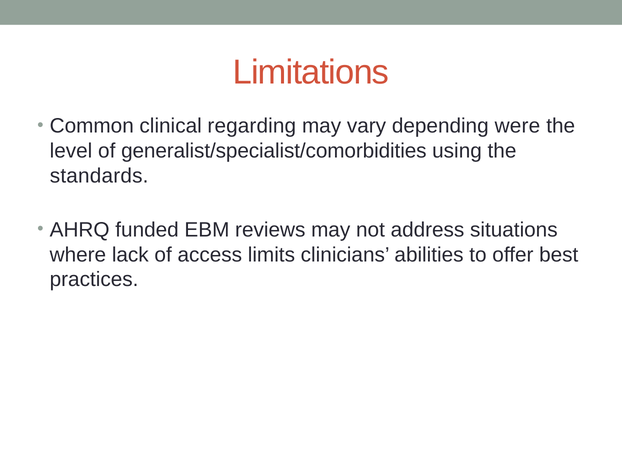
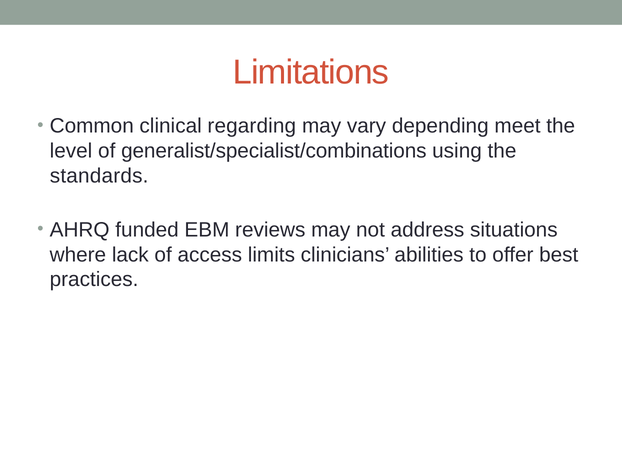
were: were -> meet (518, 126)
generalist/specialist/comorbidities: generalist/specialist/comorbidities -> generalist/specialist/combinations (274, 151)
